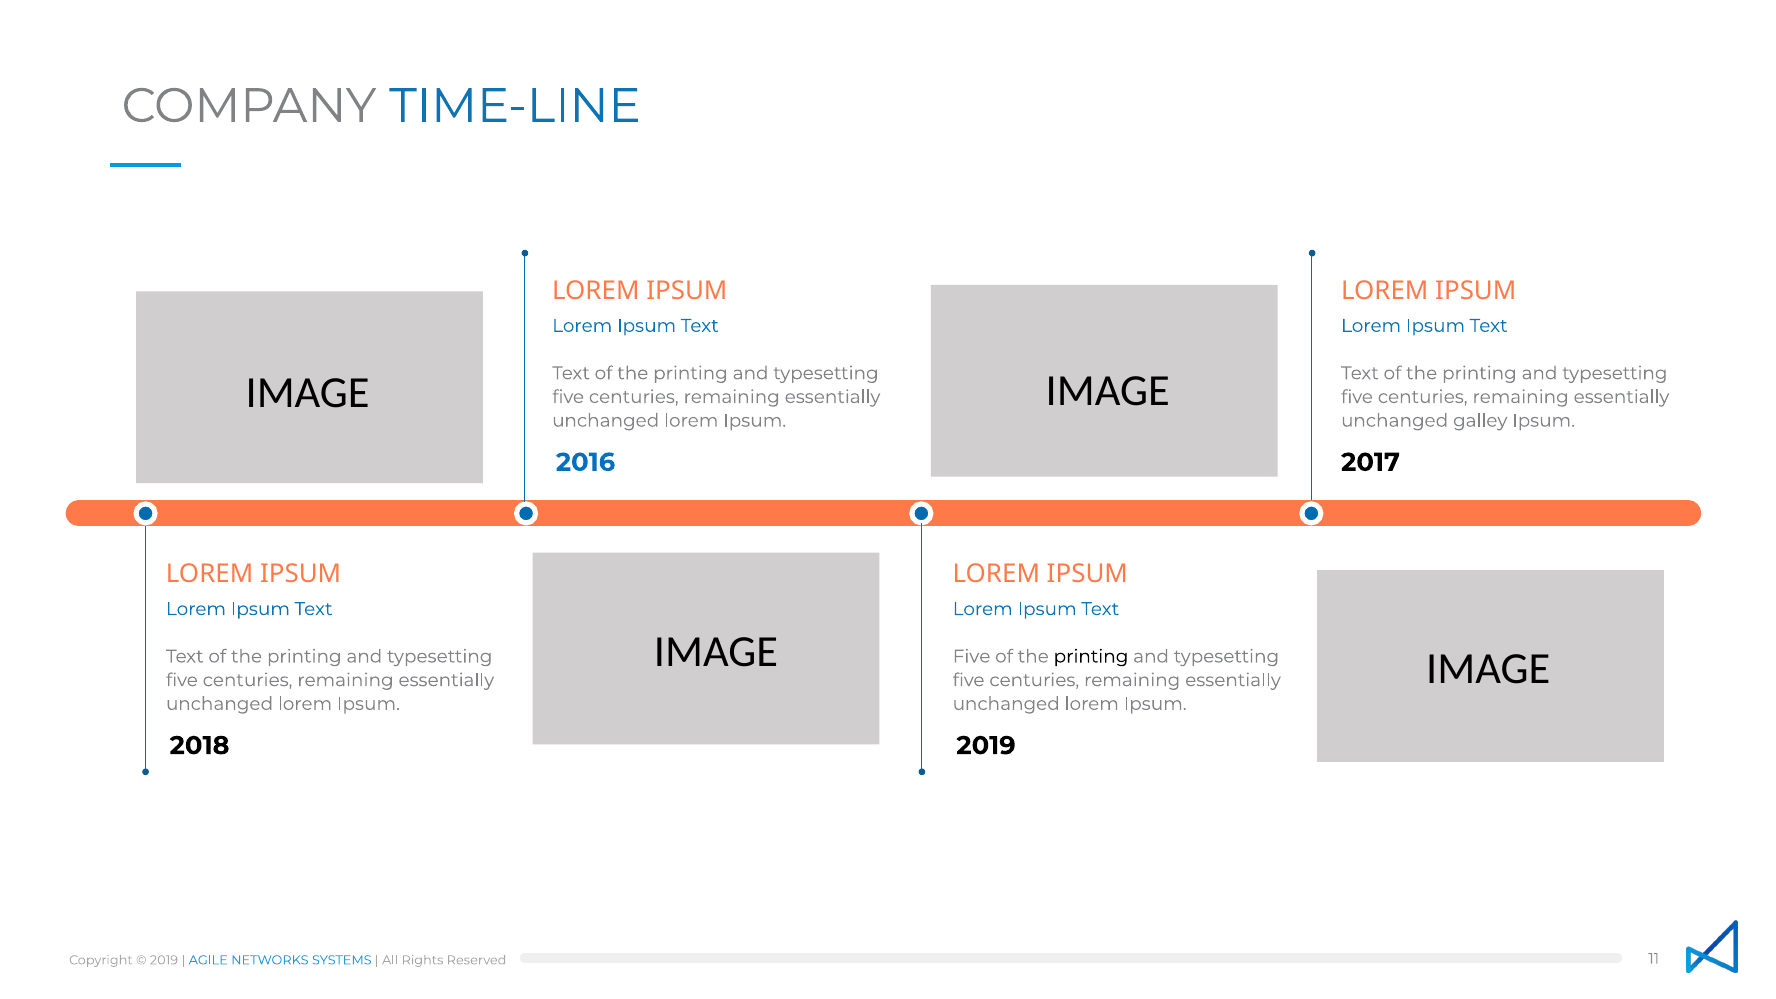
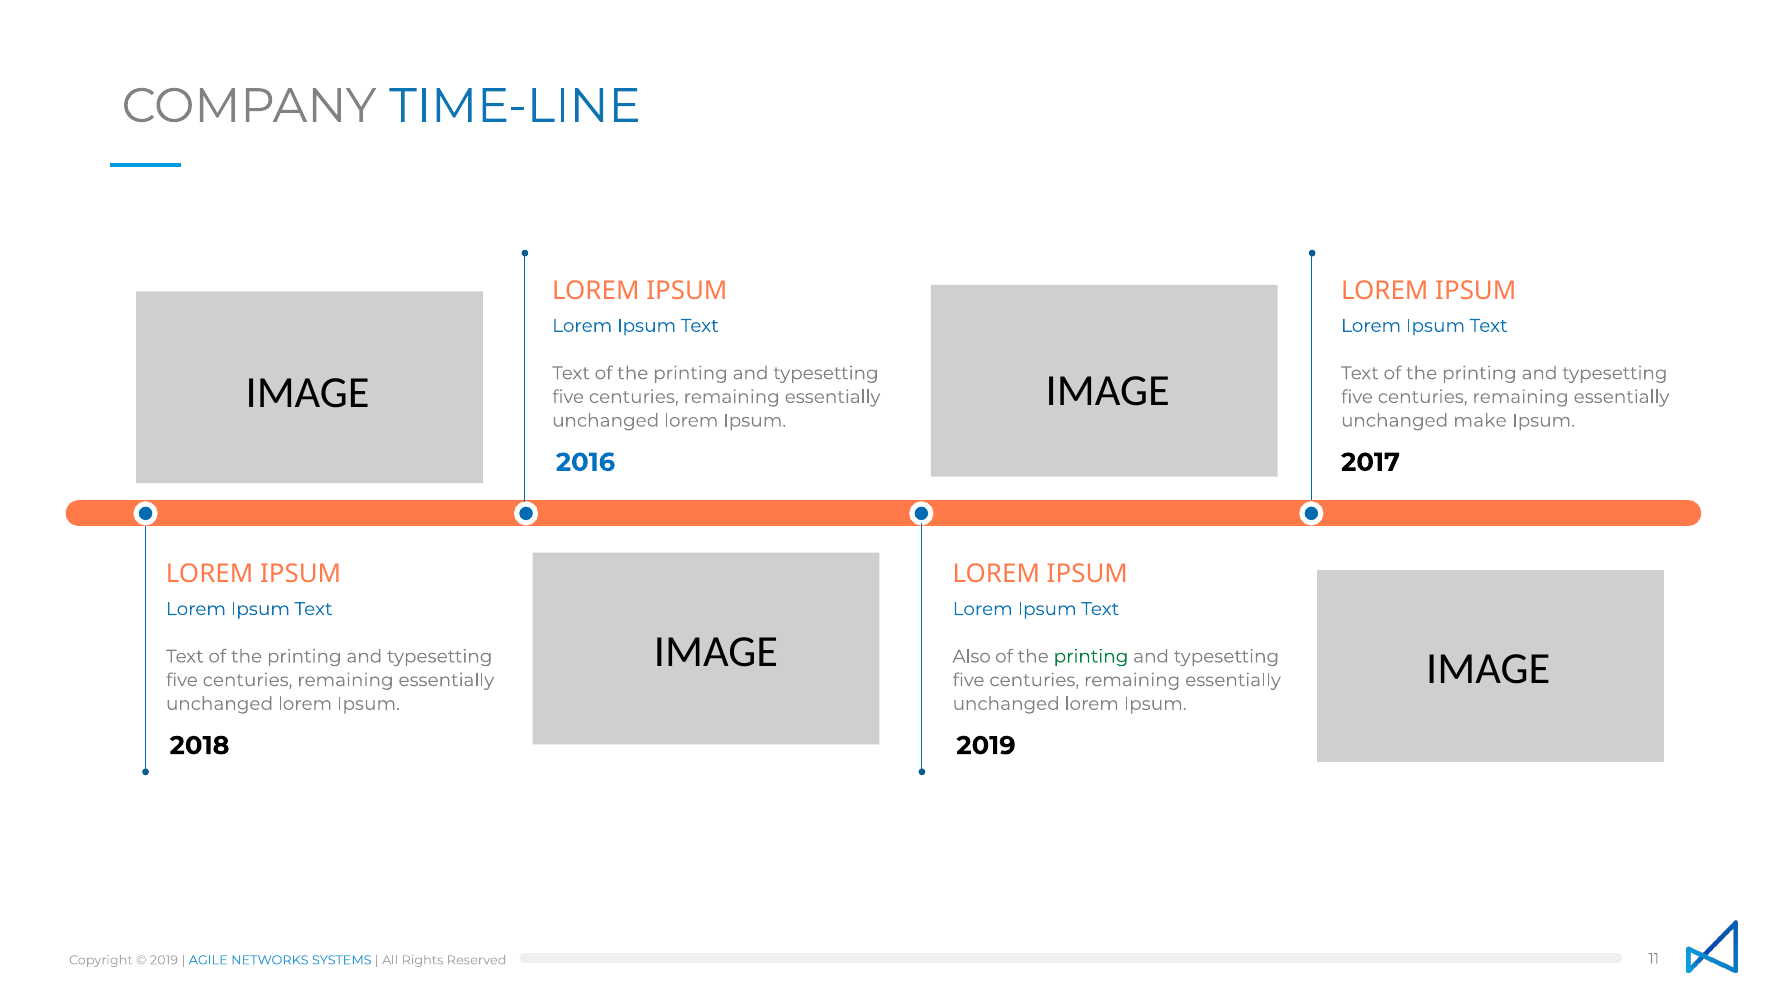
galley: galley -> make (1480, 421)
Five: Five -> Also (972, 656)
printing colour: black -> green (1091, 656)
